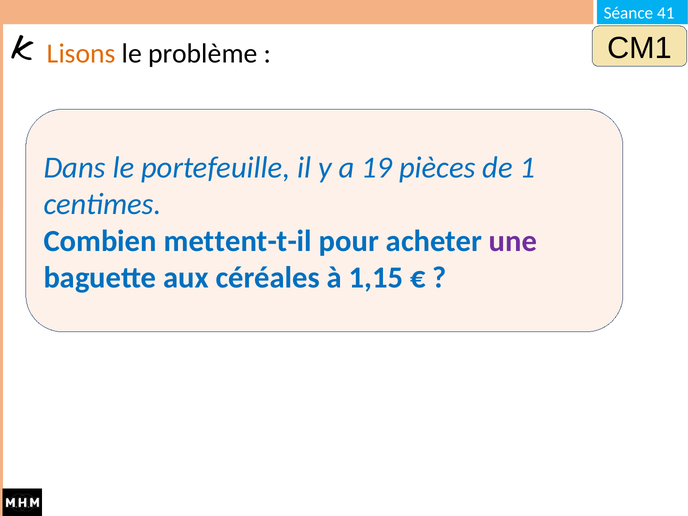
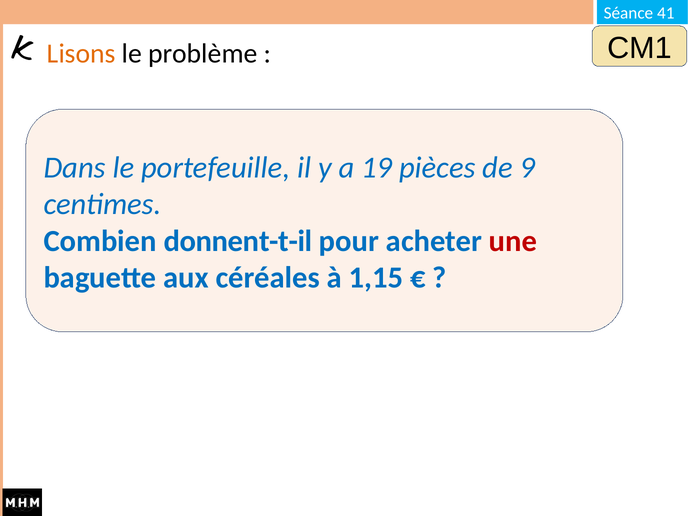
1: 1 -> 9 (527, 168)
mettent-t-il: mettent-t-il -> donnent-t-il (238, 241)
une colour: purple -> red (513, 241)
